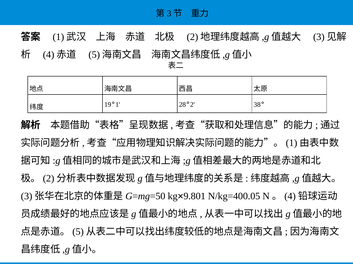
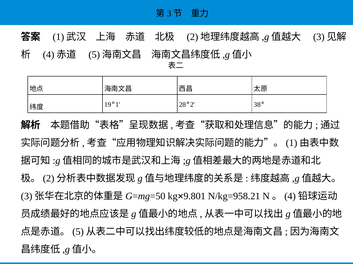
N/kg=400.05: N/kg=400.05 -> N/kg=958.21 (234, 196)
